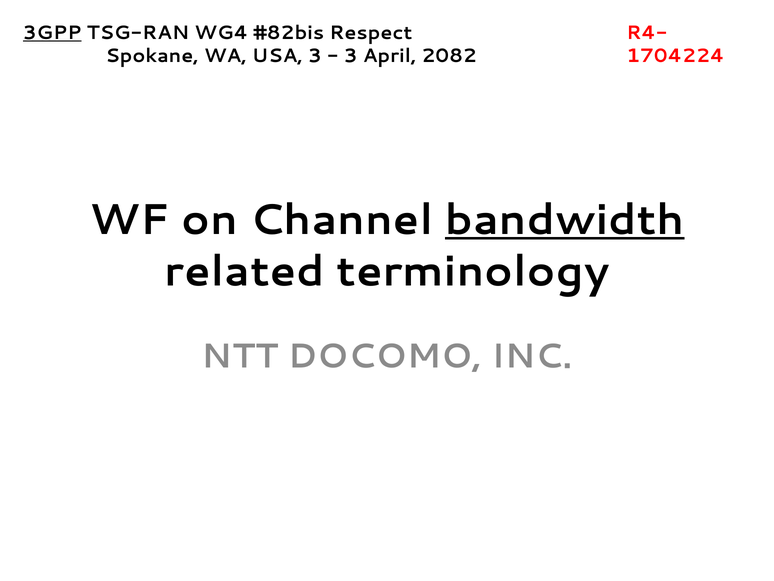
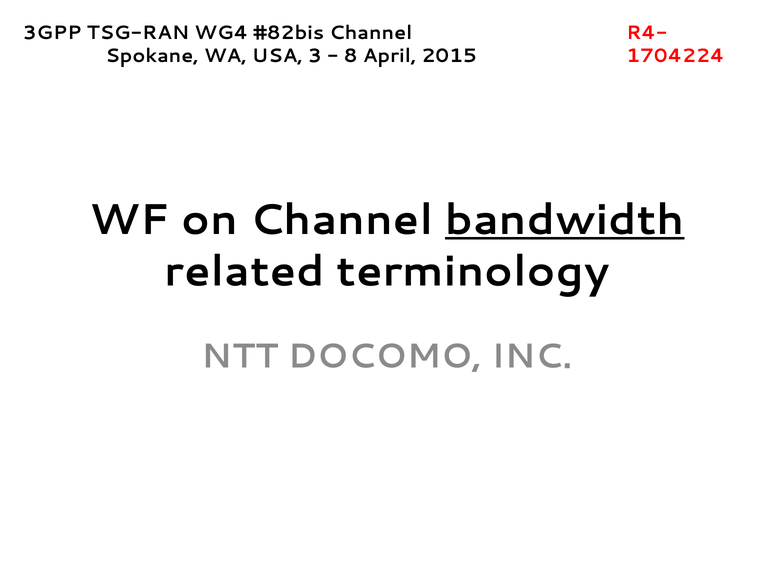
3GPP underline: present -> none (52, 33)
Respect: Respect -> Channel (371, 33)
3: 3 -> 8 (351, 56)
2082: 2082 -> 2015 (449, 56)
